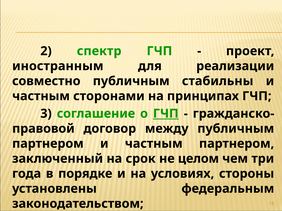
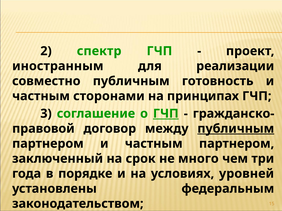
стабильны: стабильны -> готовность (218, 81)
публичным underline: none -> present (236, 129)
целом: целом -> много (198, 159)
стороны: стороны -> уровней (247, 174)
